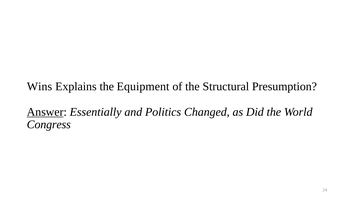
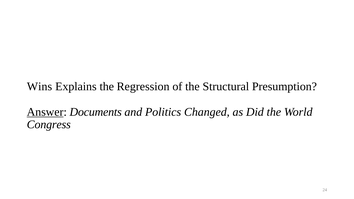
Equipment: Equipment -> Regression (143, 86)
Essentially: Essentially -> Documents (96, 112)
